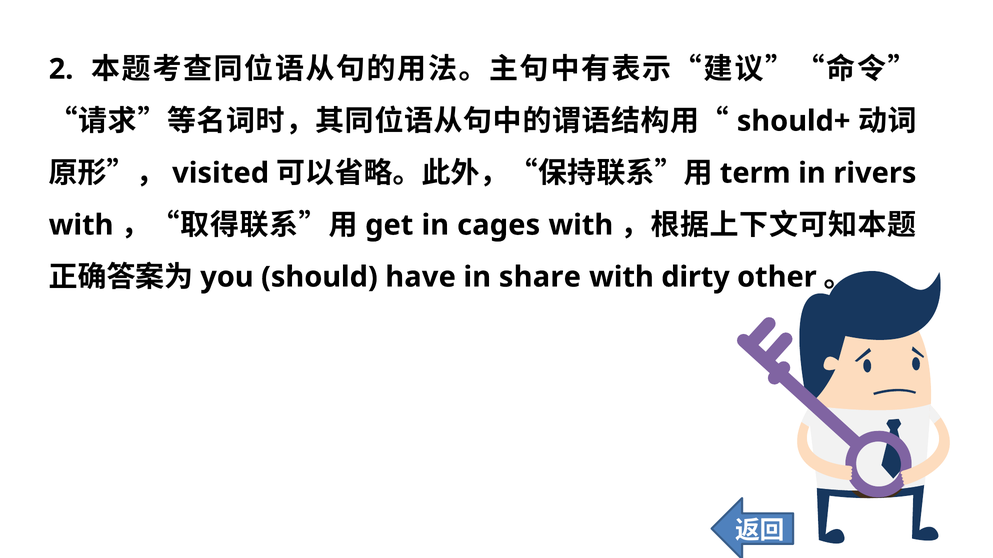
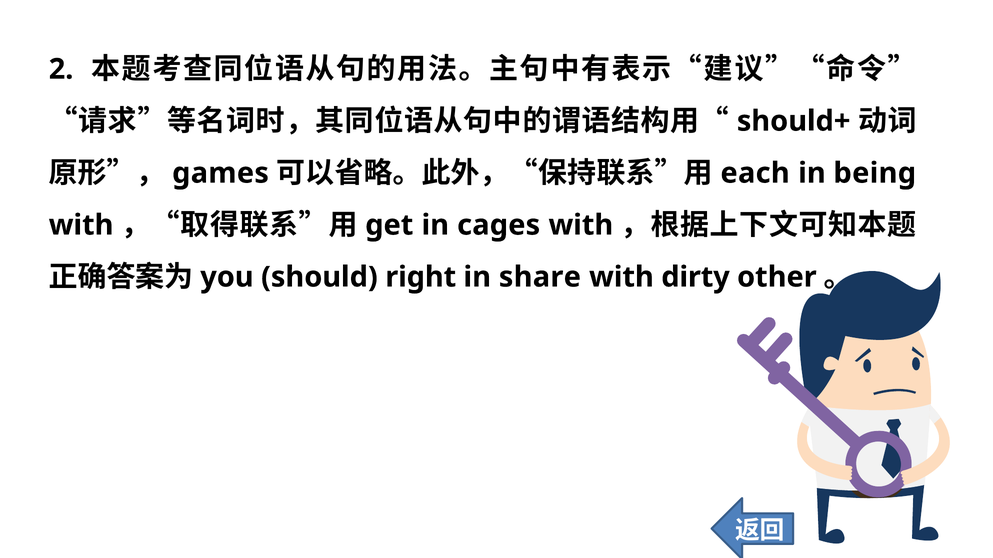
visited: visited -> games (221, 173)
term: term -> each (755, 173)
rivers: rivers -> being (875, 173)
have: have -> right (421, 277)
